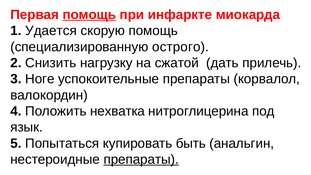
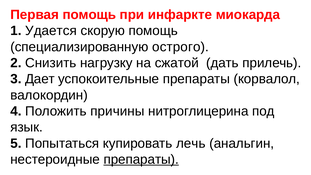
помощь underline: present -> none (89, 15)
Ноге: Ноге -> Дает (40, 79)
нехватка: нехватка -> причины (117, 111)
быть: быть -> лечь (191, 143)
